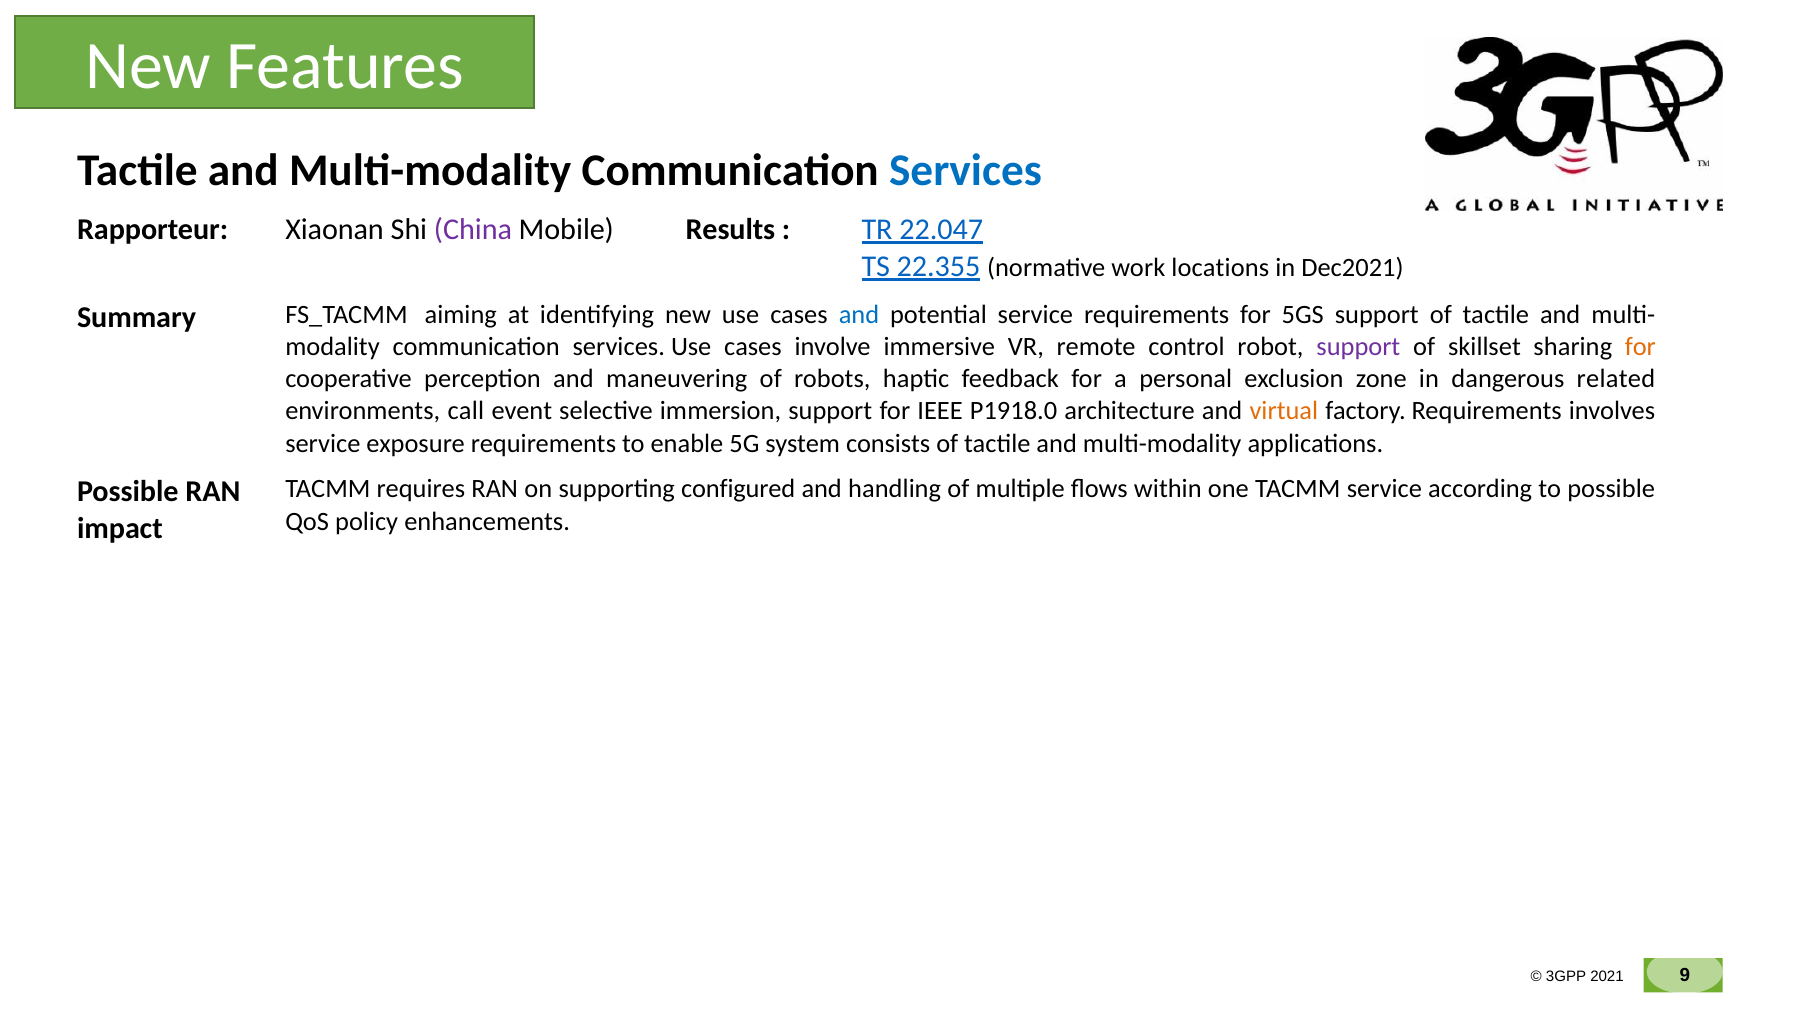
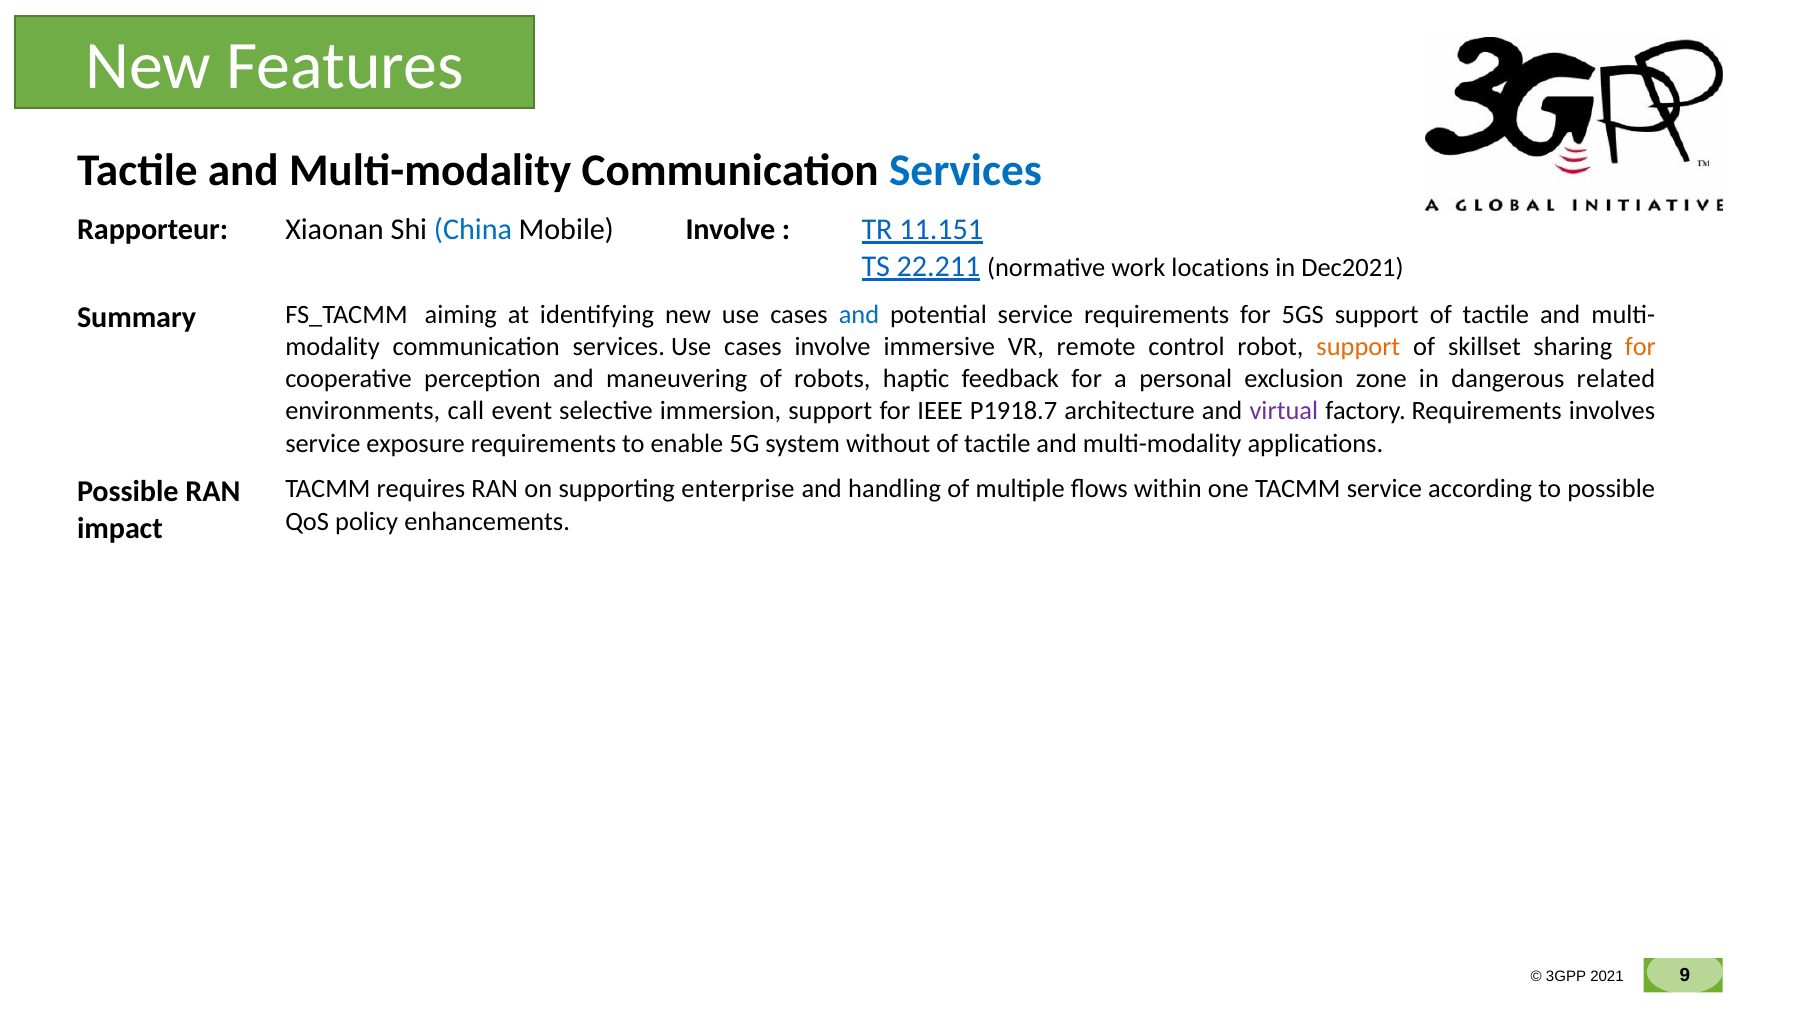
China colour: purple -> blue (473, 230)
Mobile Results: Results -> Involve (730, 230)
22.047: 22.047 -> 11.151 (941, 230)
22.355: 22.355 -> 22.211 (938, 267)
support colour: purple -> orange (1358, 347)
P1918.0: P1918.0 -> P1918.7 (1014, 411)
virtual colour: orange -> purple (1284, 411)
consists: consists -> without (888, 443)
configured: configured -> enterprise (738, 489)
